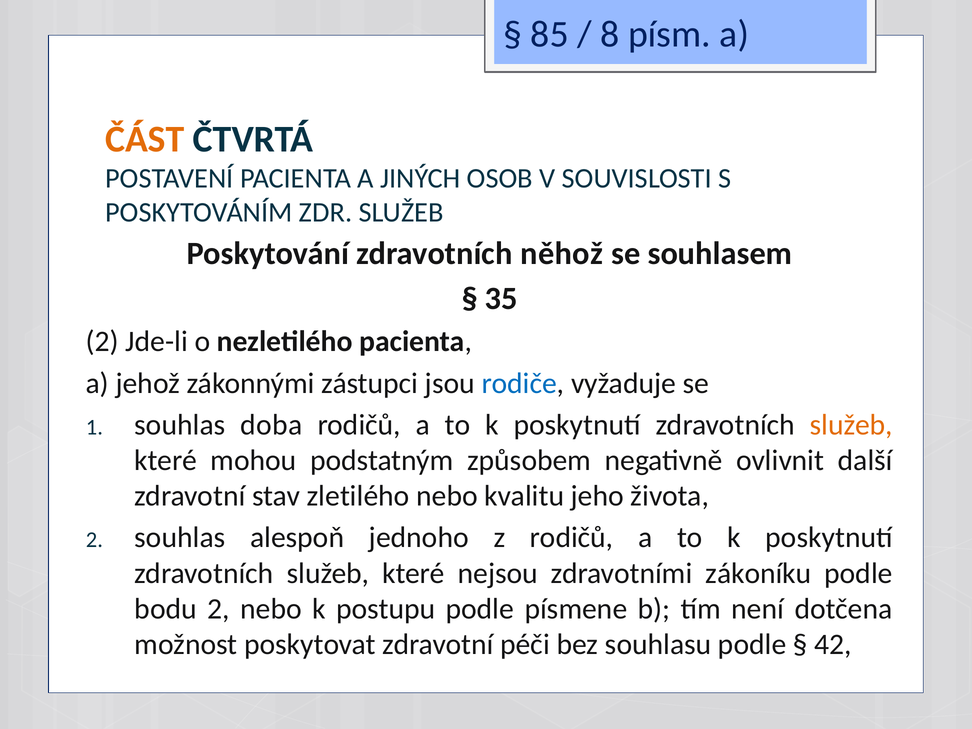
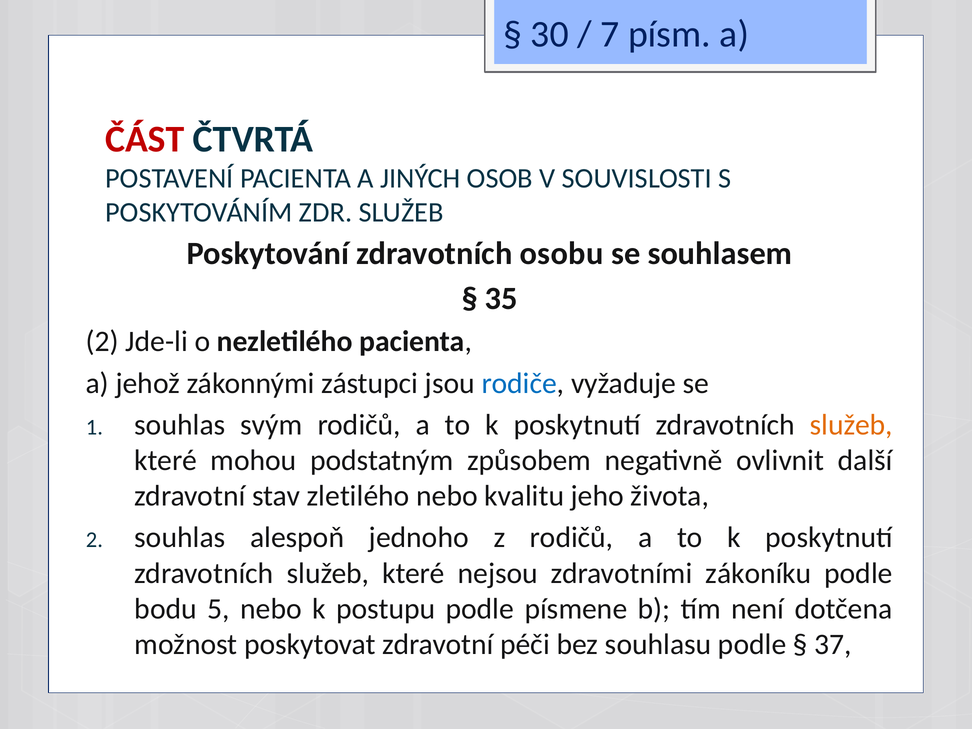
85: 85 -> 30 (550, 34)
8: 8 -> 7 (610, 34)
ČÁST colour: orange -> red (145, 139)
něhož: něhož -> osobu (562, 253)
doba: doba -> svým (271, 425)
bodu 2: 2 -> 5 (219, 609)
42: 42 -> 37 (833, 644)
